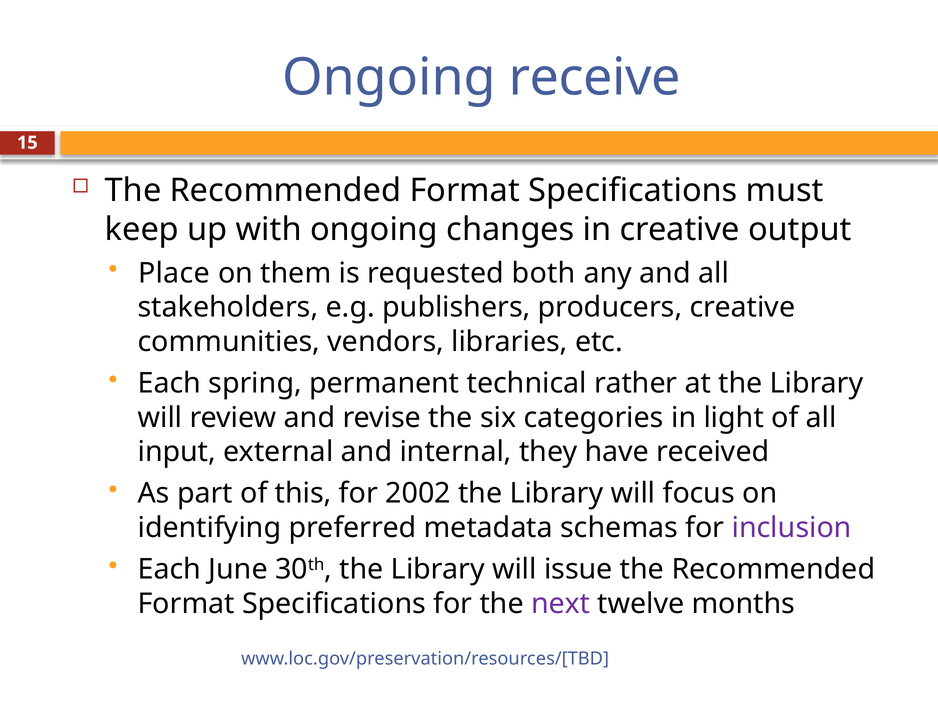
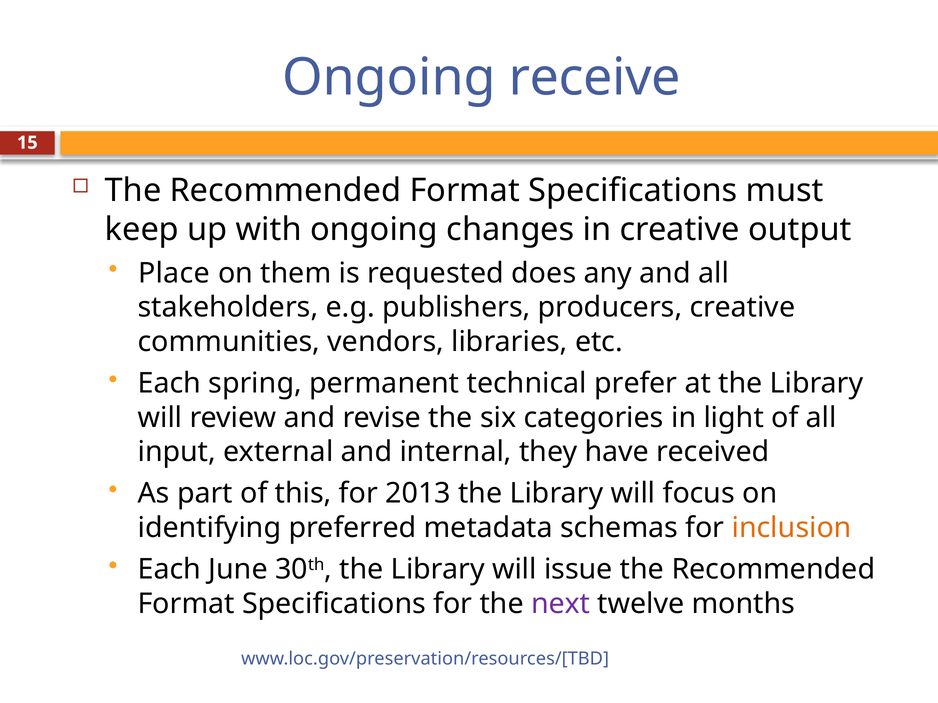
both: both -> does (544, 273)
rather: rather -> prefer (636, 384)
2002: 2002 -> 2013 (418, 494)
inclusion colour: purple -> orange (792, 528)
